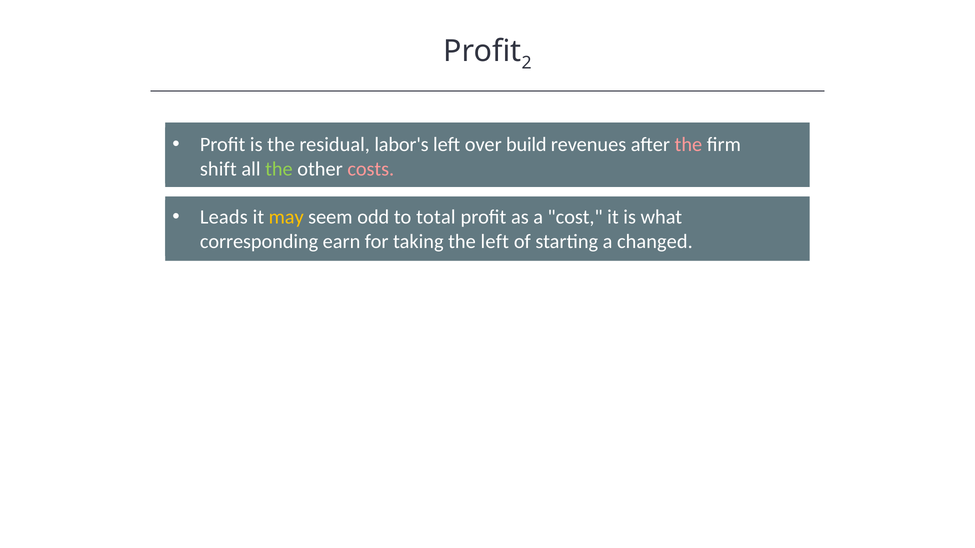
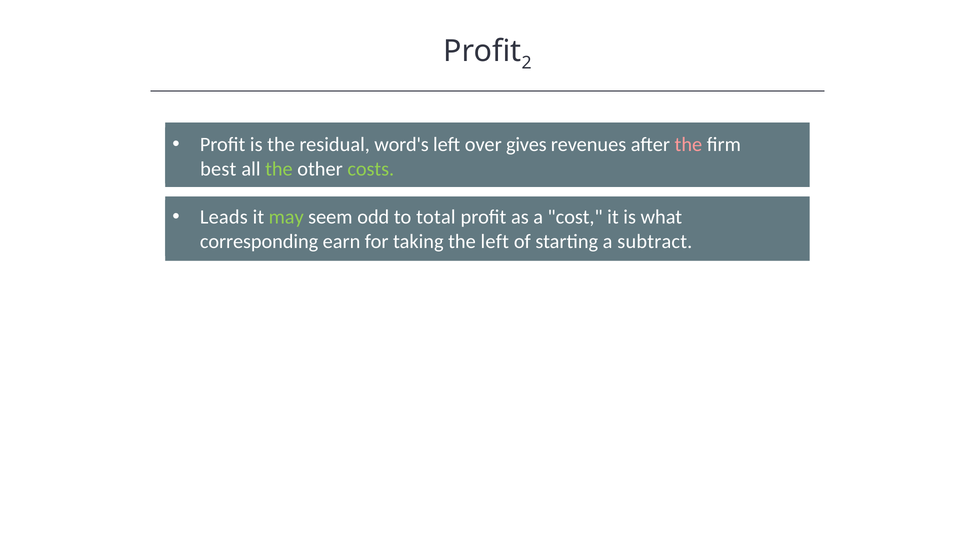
labor's: labor's -> word's (402, 145)
build: build -> gives (526, 145)
shift: shift -> best (218, 169)
costs colour: pink -> light green (371, 169)
may colour: yellow -> light green (286, 217)
changed: changed -> subtract (655, 242)
